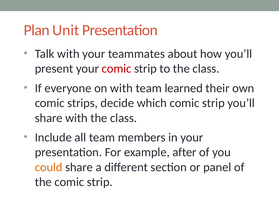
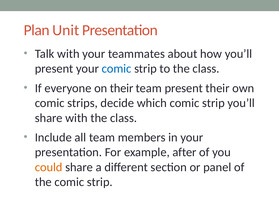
comic colour: red -> blue (117, 69)
on with: with -> their (122, 88)
team learned: learned -> present (184, 88)
